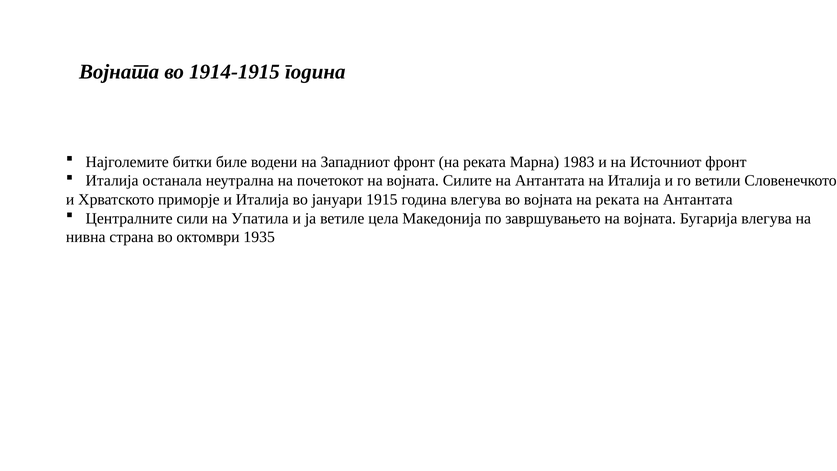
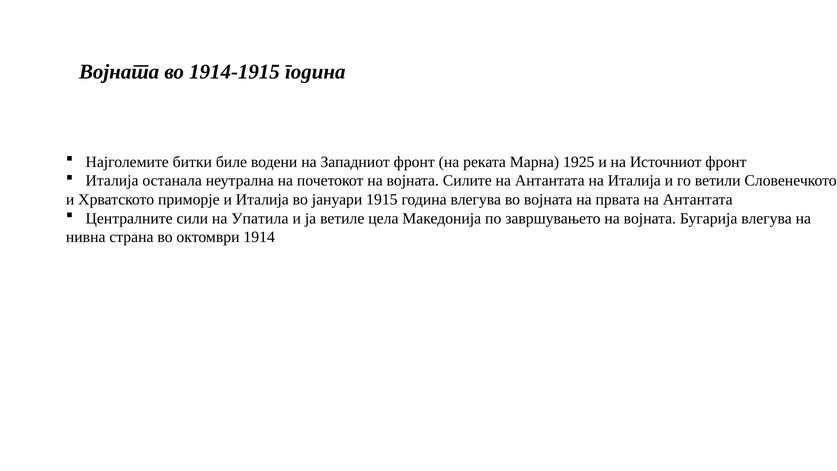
1983: 1983 -> 1925 (579, 162)
војната на реката: реката -> првата (618, 199)
1935: 1935 -> 1914 (259, 237)
